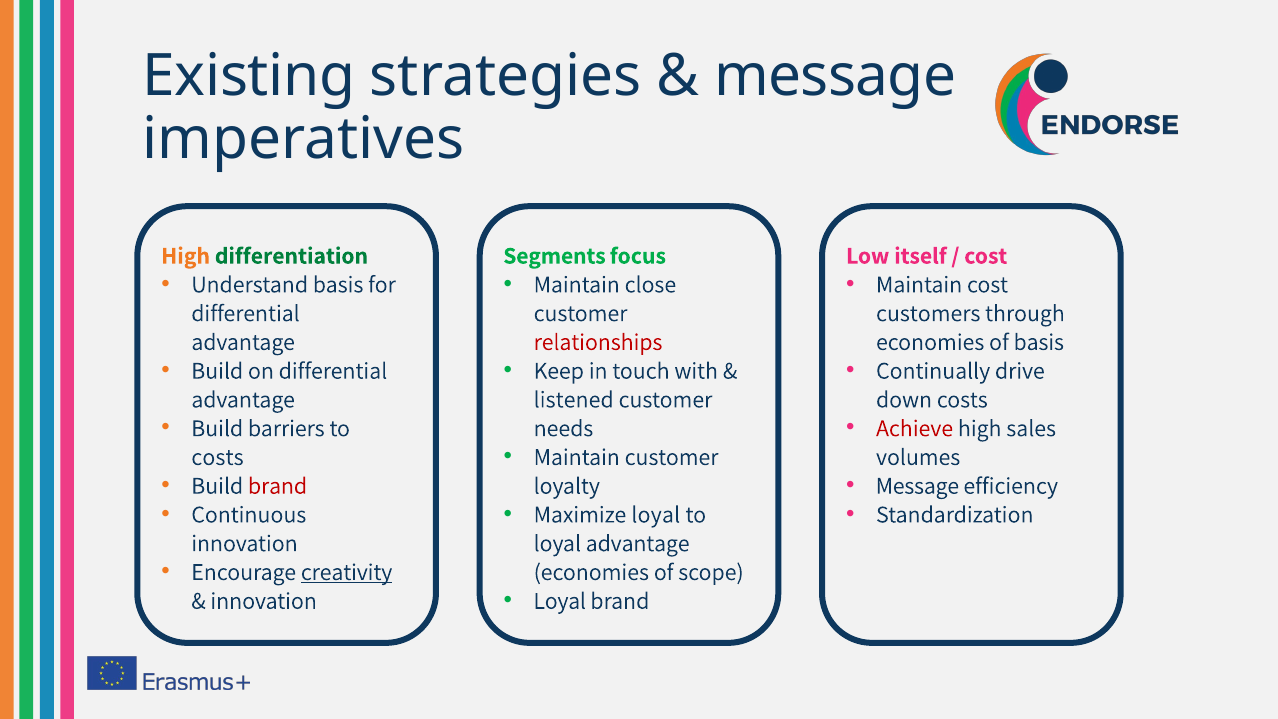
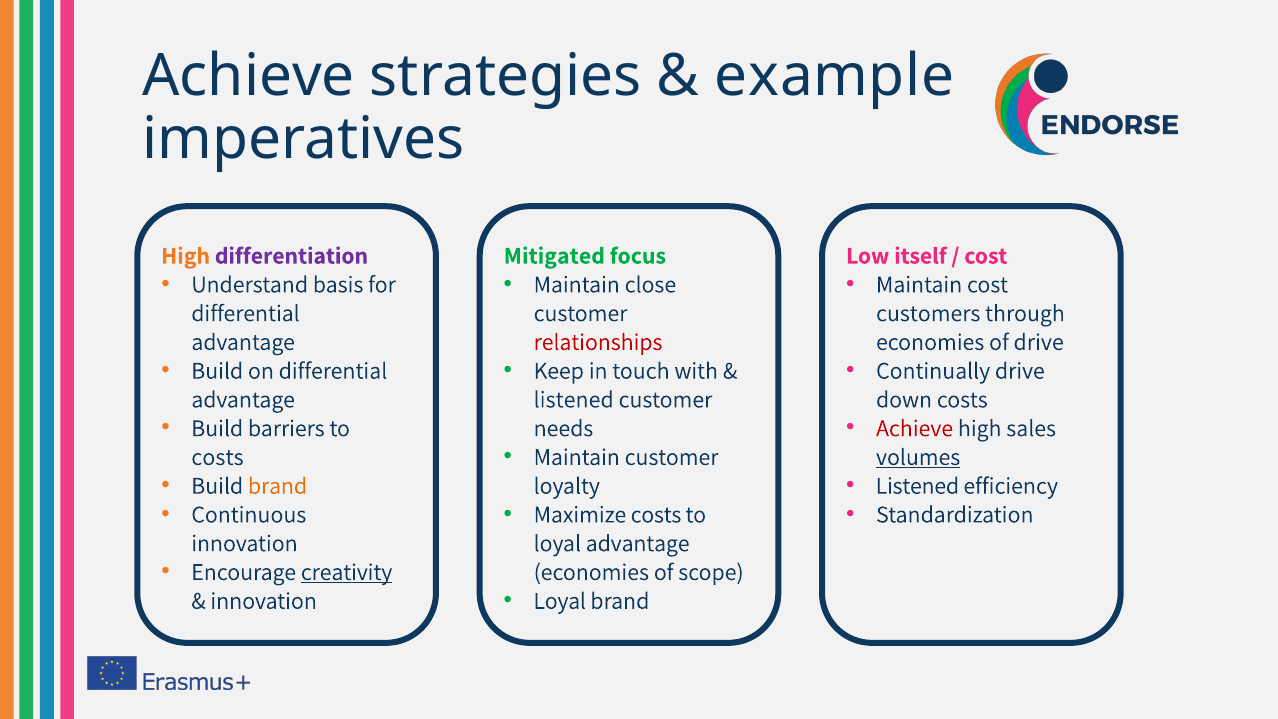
Existing: Existing -> Achieve (249, 76)
message: message -> example (835, 76)
differentiation colour: green -> purple (291, 256)
Segments: Segments -> Mitigated (554, 256)
of basis: basis -> drive (1039, 342)
volumes underline: none -> present (918, 457)
brand colour: red -> orange (278, 486)
Message: Message -> Listened (917, 486)
Maximize loyal: loyal -> costs (656, 514)
